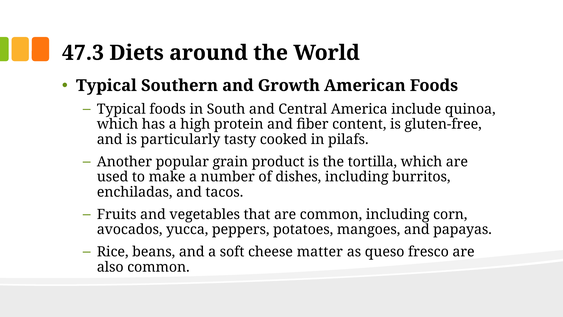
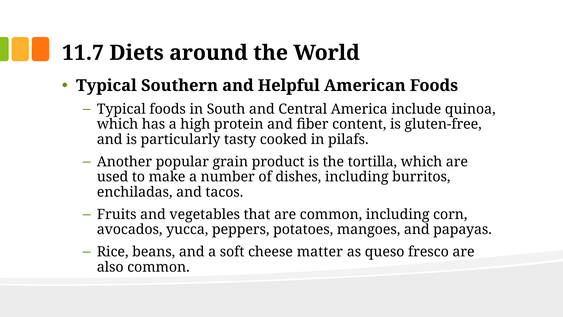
47.3: 47.3 -> 11.7 (83, 53)
Growth: Growth -> Helpful (289, 86)
